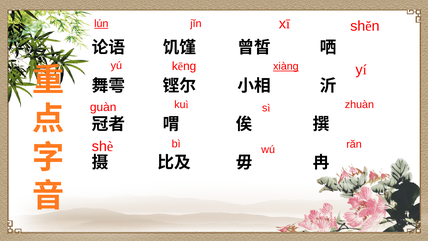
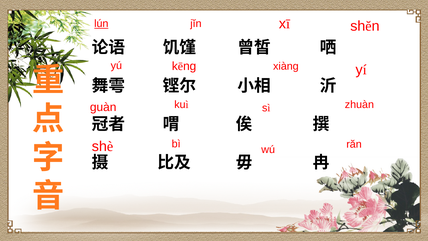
xiàng underline: present -> none (286, 66)
